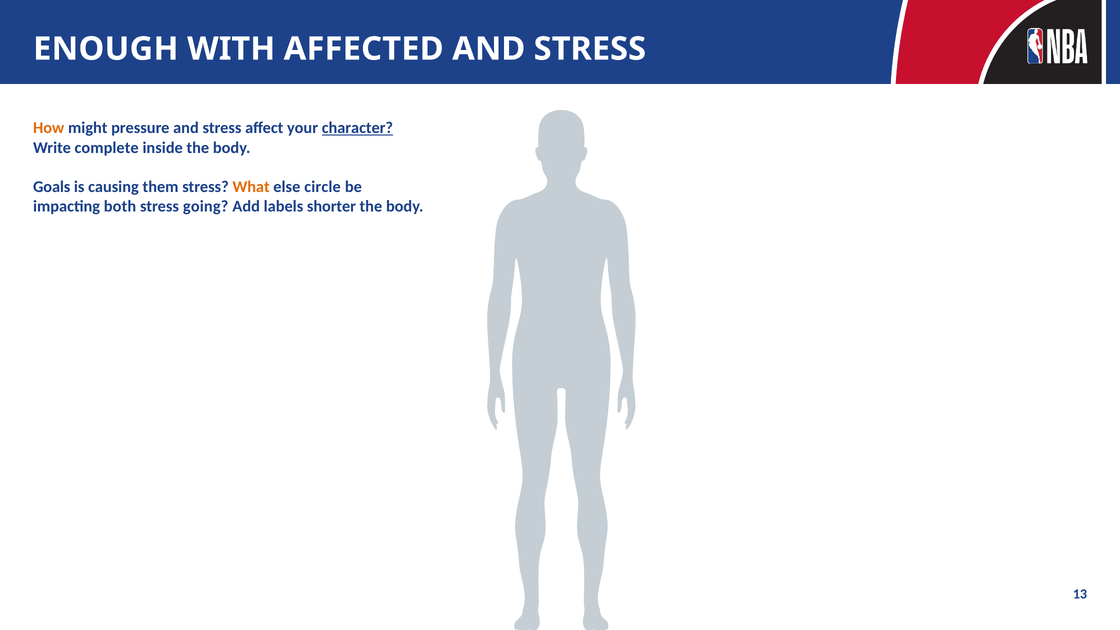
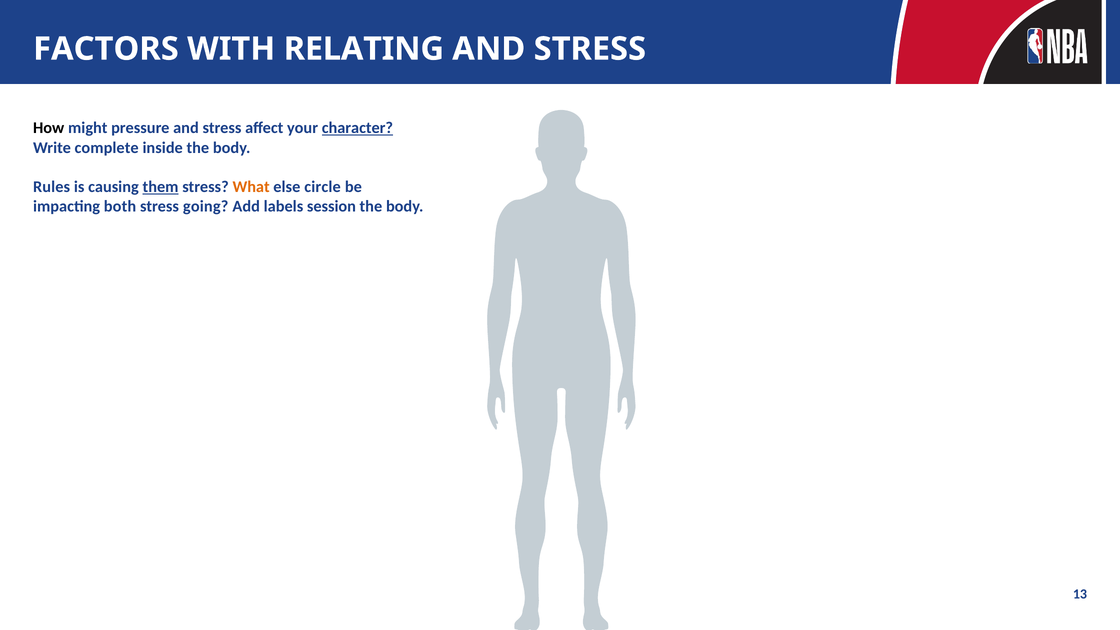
ENOUGH: ENOUGH -> FACTORS (106, 49)
AFFECTED: AFFECTED -> RELATING (364, 49)
How colour: orange -> black (49, 128)
Goals: Goals -> Rules (52, 187)
them underline: none -> present (161, 187)
shorter: shorter -> session (331, 206)
